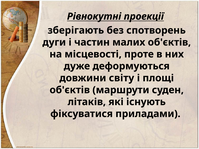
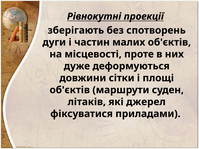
світу: світу -> сітки (122, 78)
існують: існують -> джерел (146, 102)
